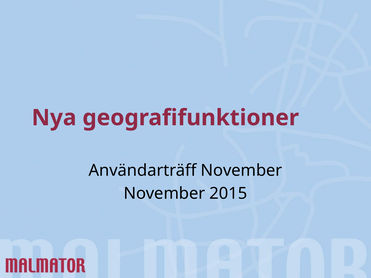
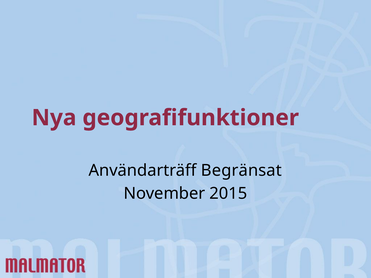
Användarträff November: November -> Begränsat (241, 171)
